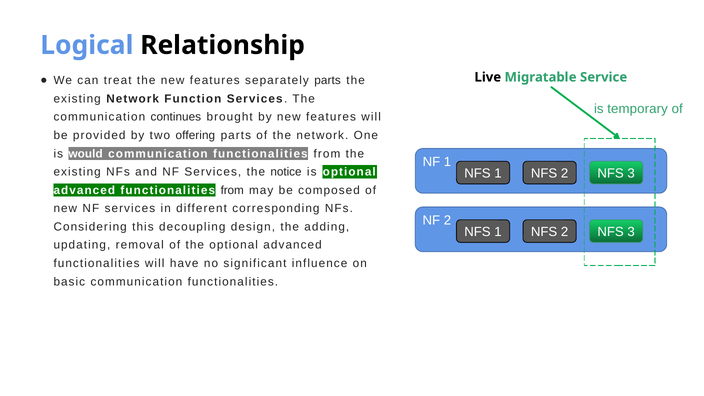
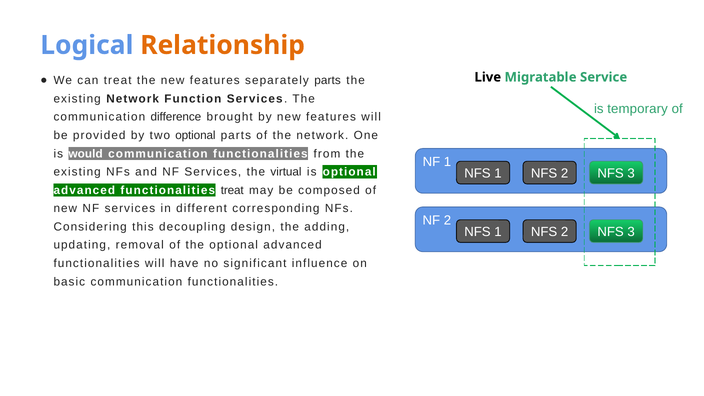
Relationship colour: black -> orange (223, 45)
continues: continues -> difference (176, 117)
two offering: offering -> optional (195, 135)
notice: notice -> virtual (286, 172)
advanced functionalities from: from -> treat (232, 190)
